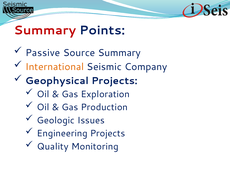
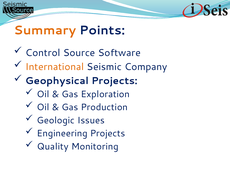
Summary colour: red -> orange (45, 30)
Passive: Passive -> Control (43, 53)
Source Summary: Summary -> Software (119, 53)
